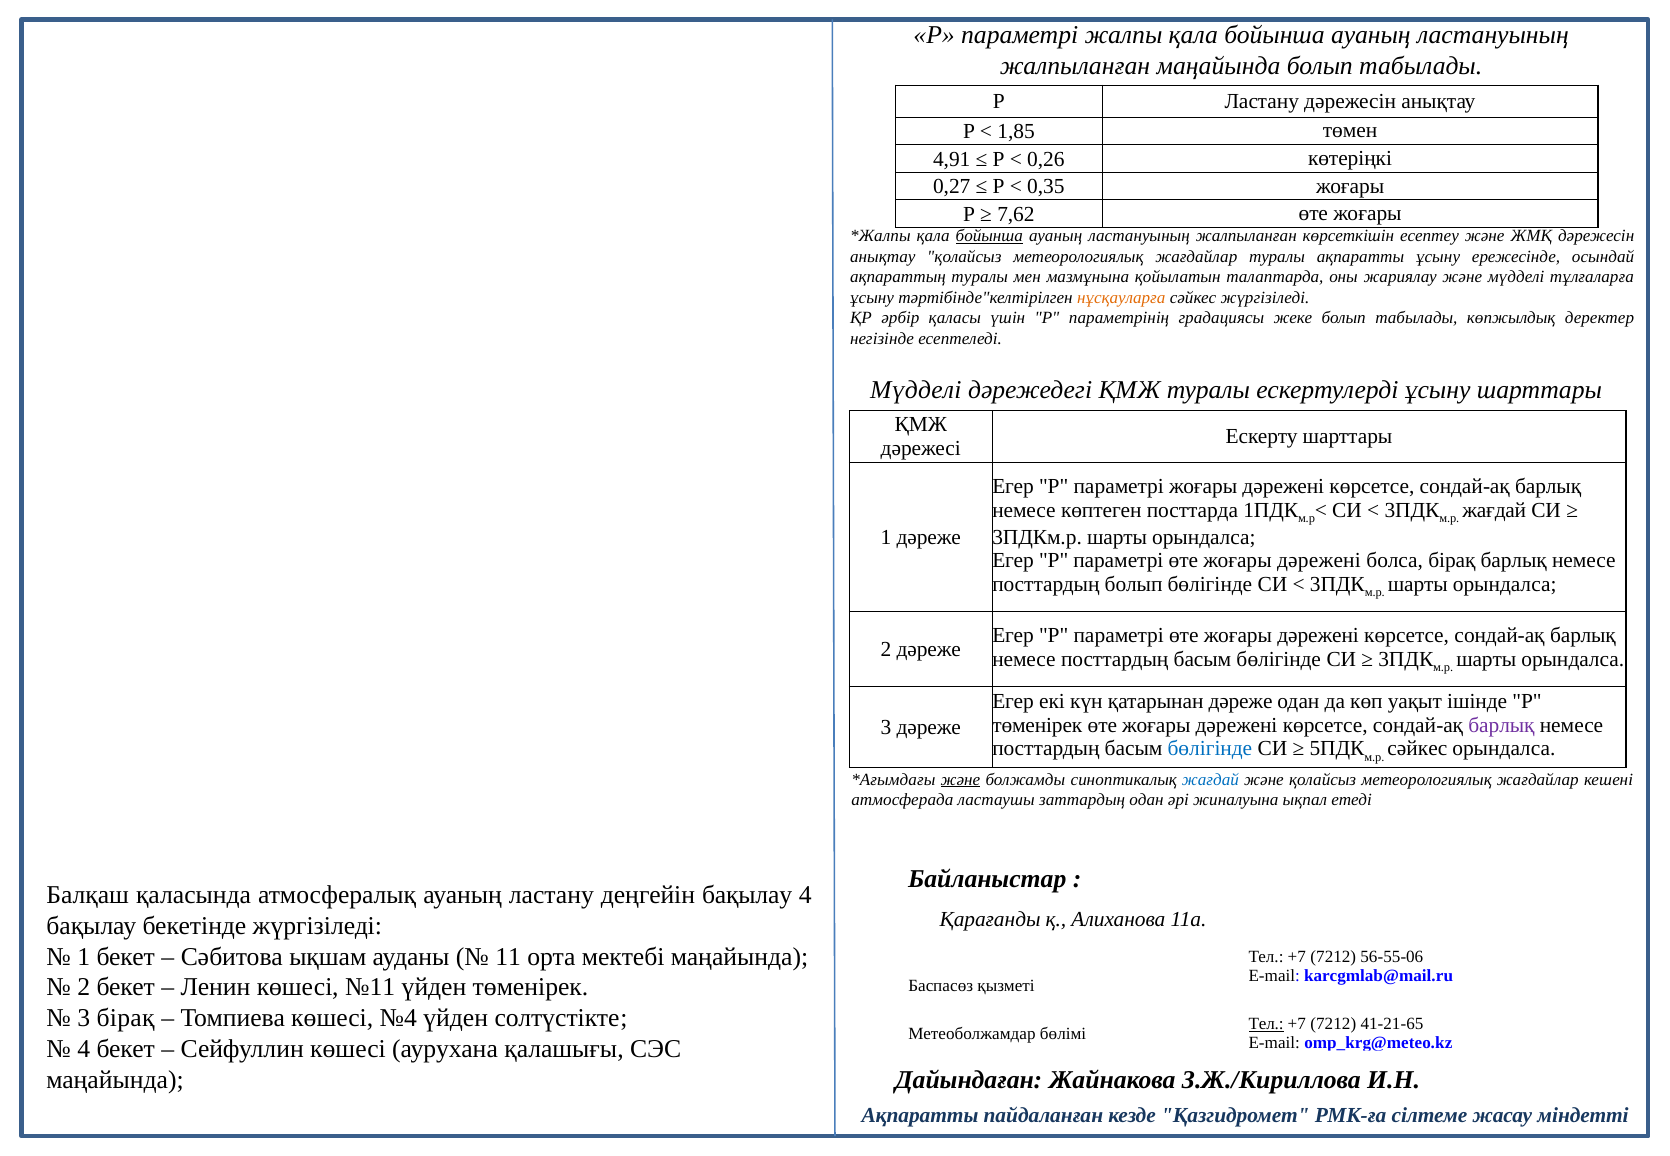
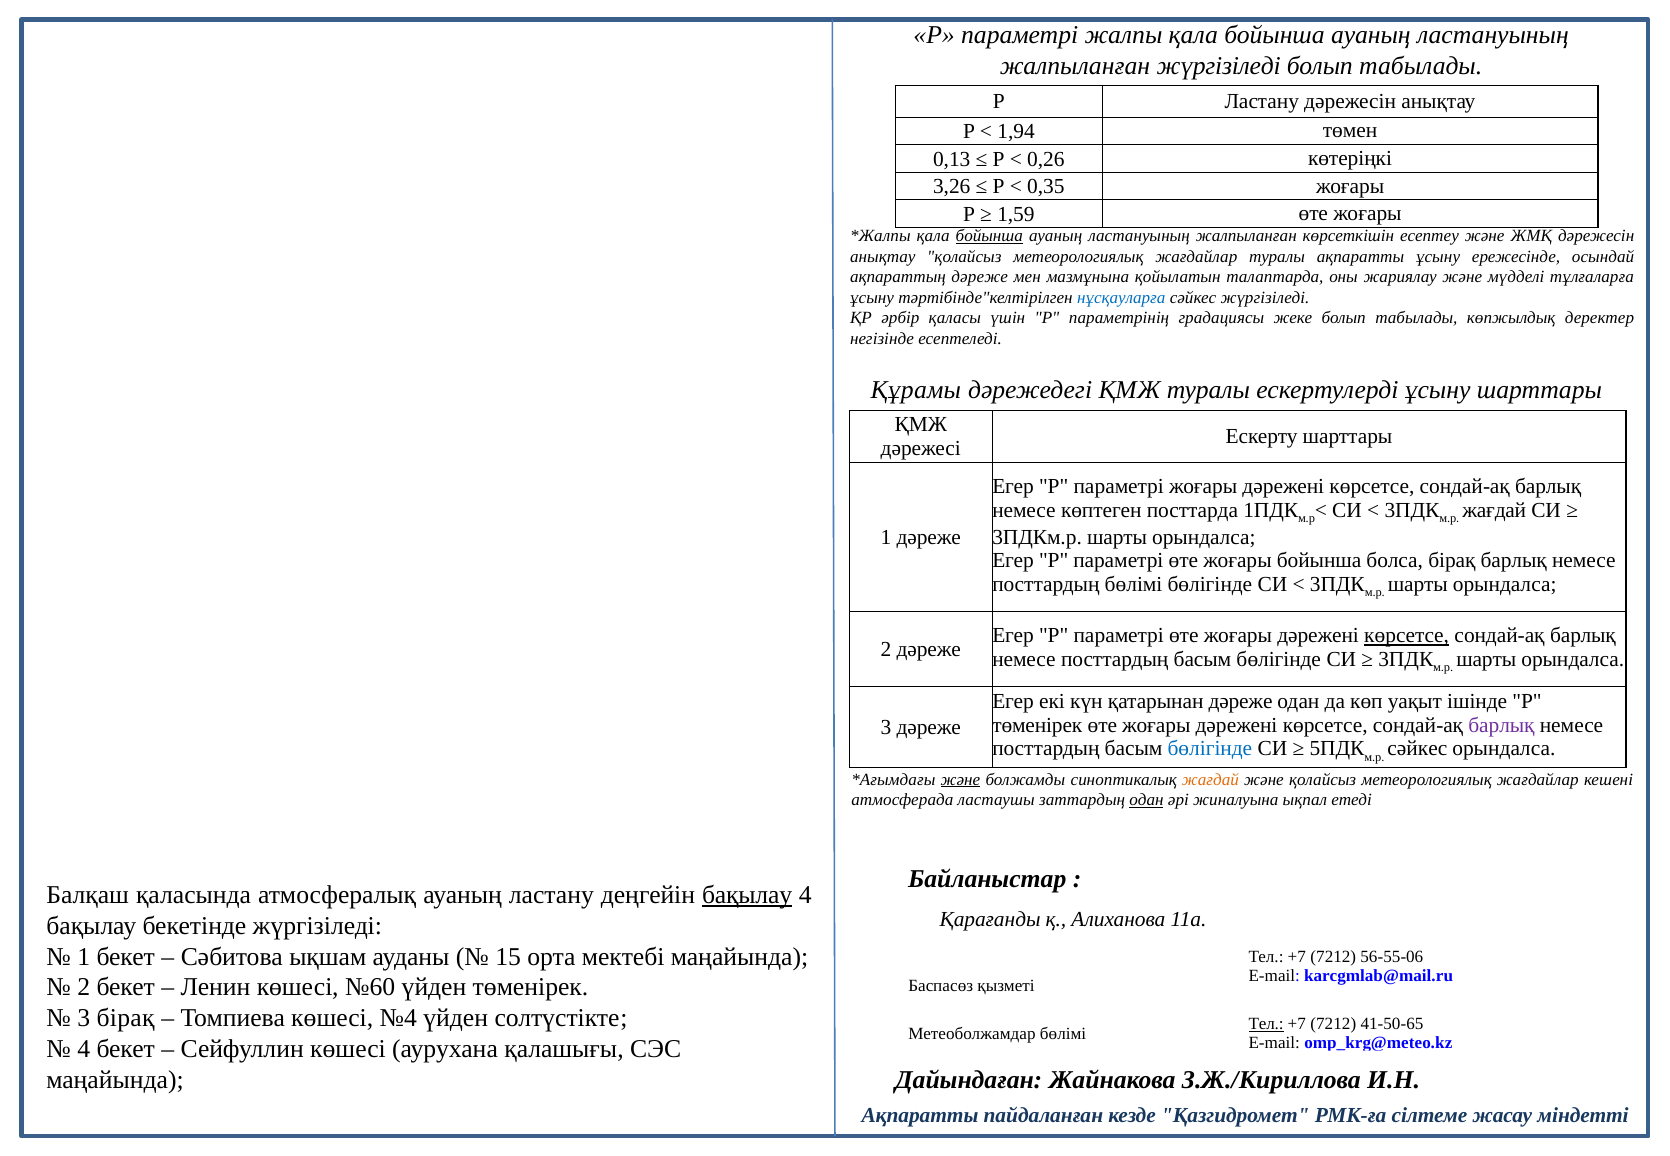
жалпыланған маңайында: маңайында -> жүргізіледі (1219, 66)
1,85: 1,85 -> 1,94 (1016, 132)
4,91: 4,91 -> 0,13 (952, 159)
0,27: 0,27 -> 3,26 (952, 187)
7,62: 7,62 -> 1,59 (1016, 214)
ақпараттың туралы: туралы -> дәреже (980, 277)
нұсқауларға colour: orange -> blue (1121, 298)
Мүдделі: Мүдделі -> Құрамы (916, 390)
дәрежені: дәрежені -> бойынша (1319, 561)
посттардың болып: болып -> бөлімі (1134, 584)
көрсетсе underline: none -> present (1407, 636)
жағдай colour: blue -> orange (1210, 780)
одан underline: none -> present (1146, 800)
бақылау underline: none -> present (747, 895)
11: 11 -> 15 (508, 957)
№11: №11 -> №60 (370, 988)
41-21-65: 41-21-65 -> 41-50-65 (1392, 1024)
